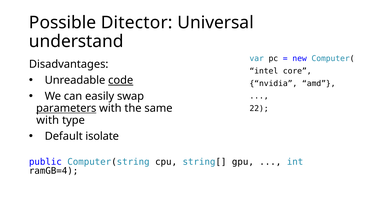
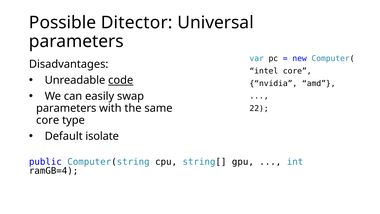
understand: understand -> parameters (76, 41)
parameters underline: present -> none (66, 108)
with: with -> core (48, 120)
